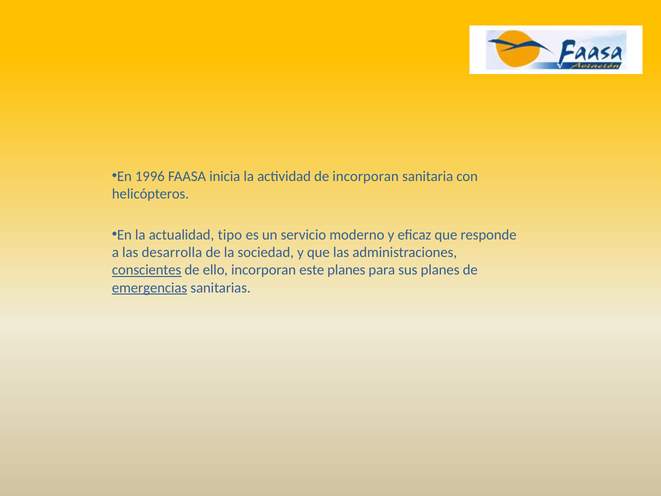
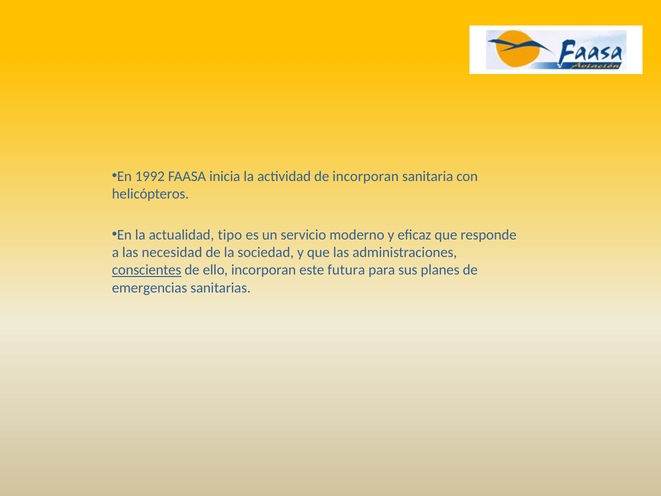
1996: 1996 -> 1992 (150, 176)
desarrolla: desarrolla -> necesidad (172, 252)
este planes: planes -> futura (346, 270)
emergencias underline: present -> none (150, 288)
